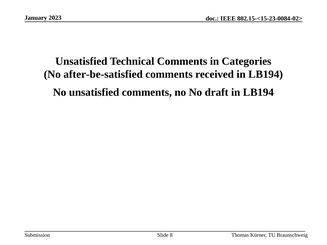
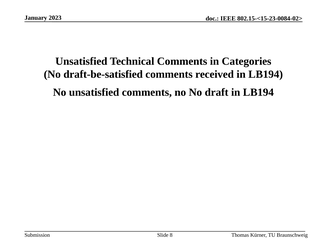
after-be-satisfied: after-be-satisfied -> draft-be-satisfied (103, 74)
